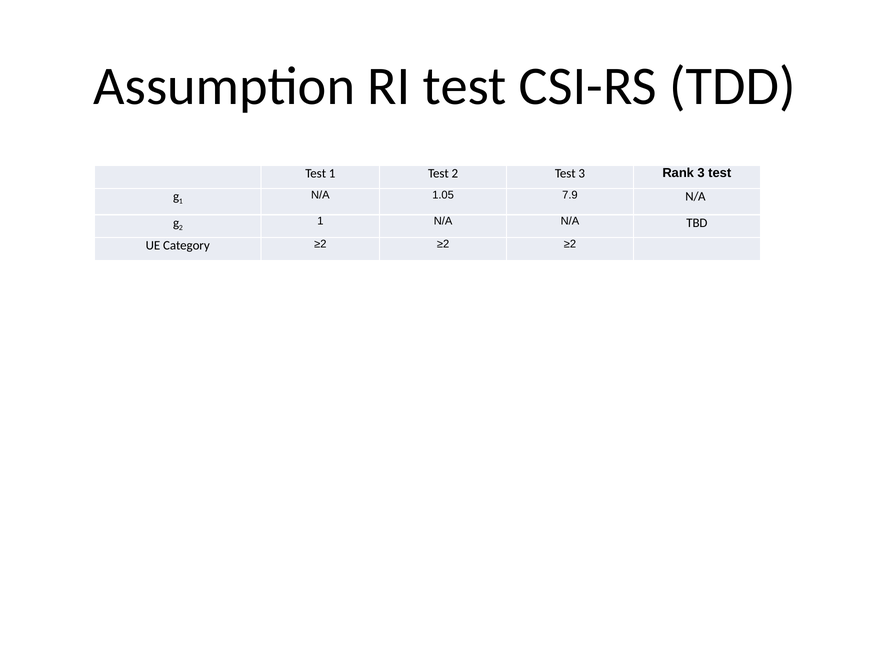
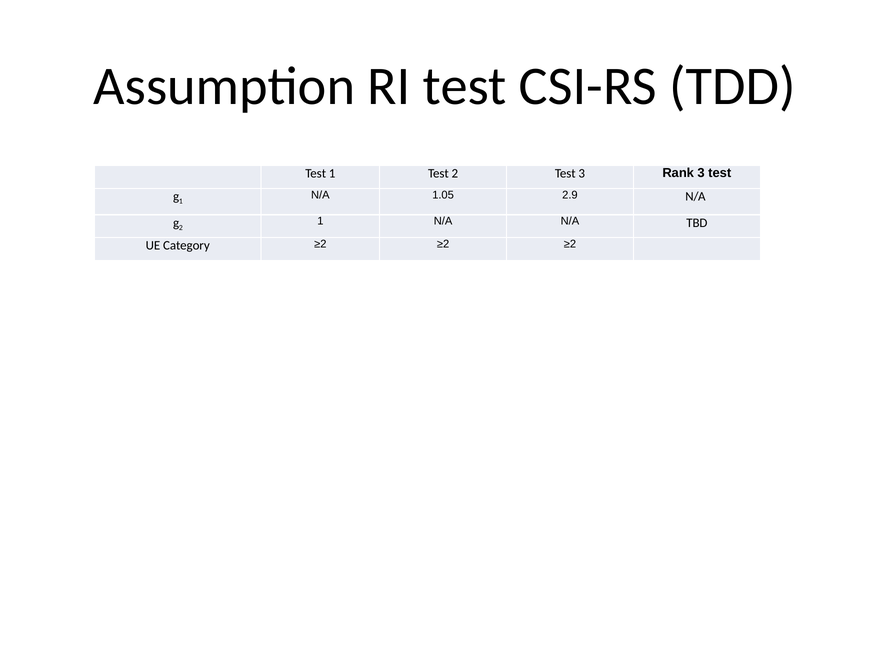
7.9: 7.9 -> 2.9 (570, 195)
